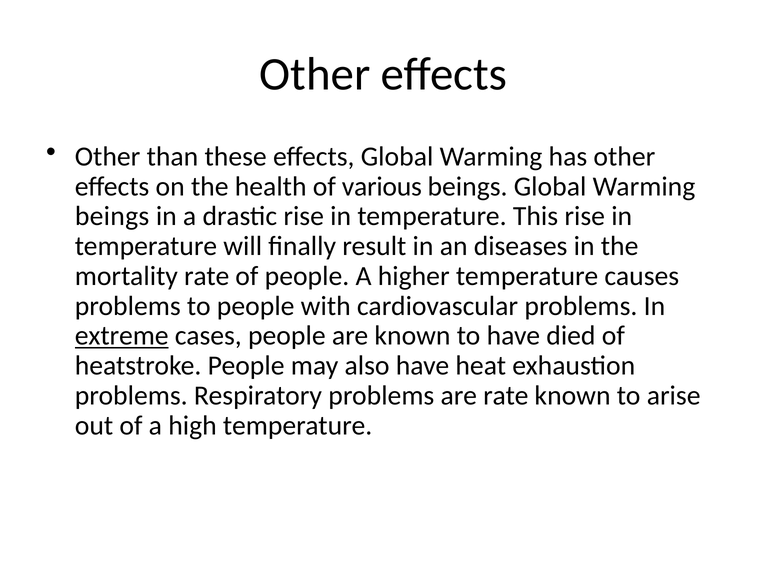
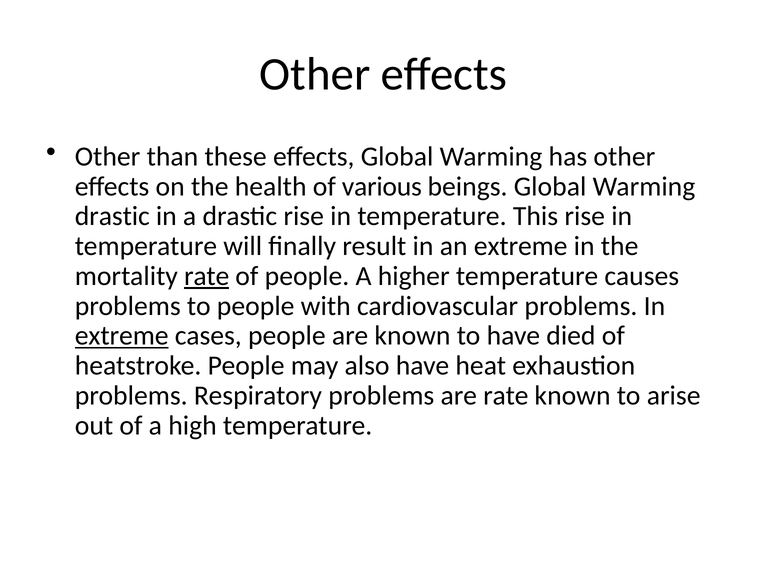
beings: beings -> drastic (112, 216)
an diseases: diseases -> extreme (521, 246)
rate underline: none -> present (207, 276)
